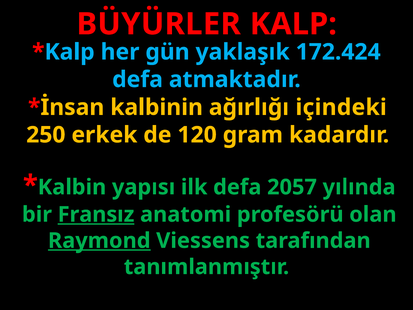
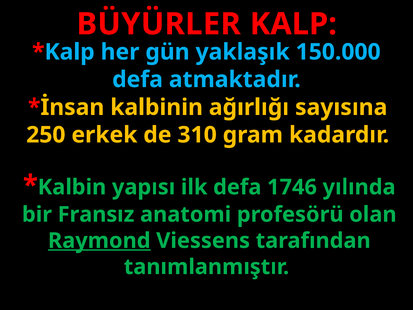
172.424: 172.424 -> 150.000 (338, 52)
içindeki: içindeki -> sayısına (341, 107)
120: 120 -> 310 (197, 135)
2057: 2057 -> 1746 (292, 187)
Fransız underline: present -> none (96, 214)
